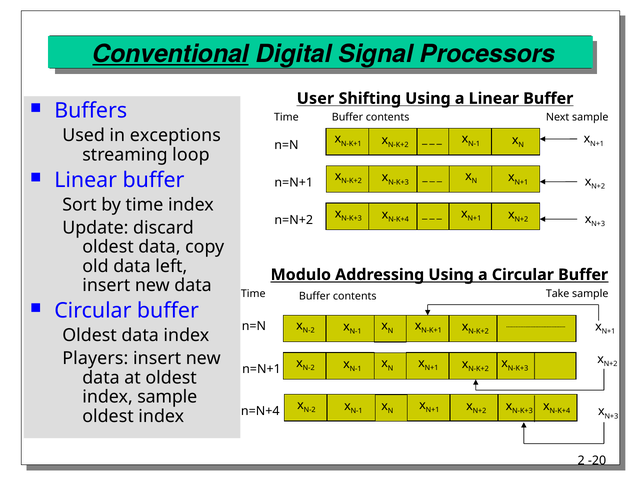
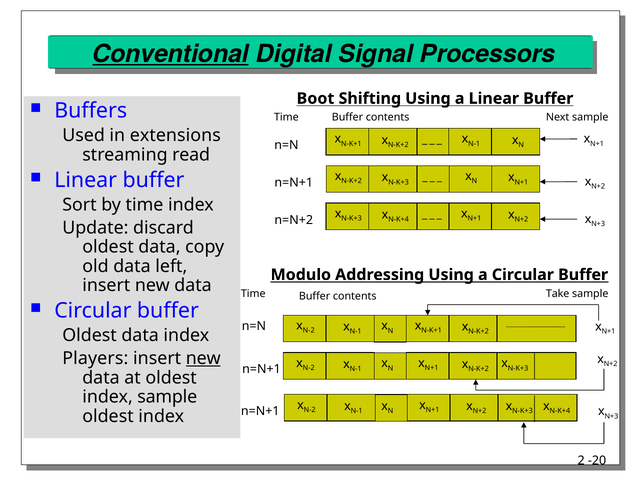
User: User -> Boot (316, 98)
exceptions: exceptions -> extensions (175, 135)
loop: loop -> read (191, 155)
new underline: none -> present (203, 358)
n=N+4: n=N+4 -> n=N+1 (260, 411)
